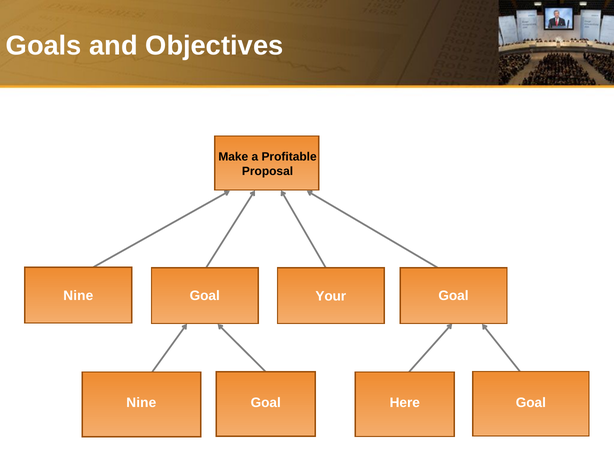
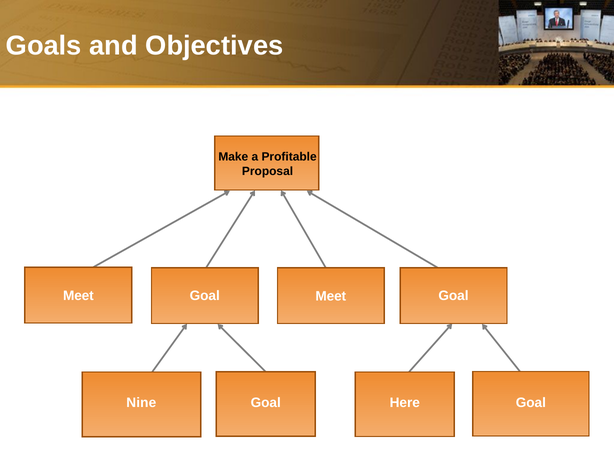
Nine: Nine -> Meet (78, 295)
Goal Your: Your -> Meet (331, 296)
